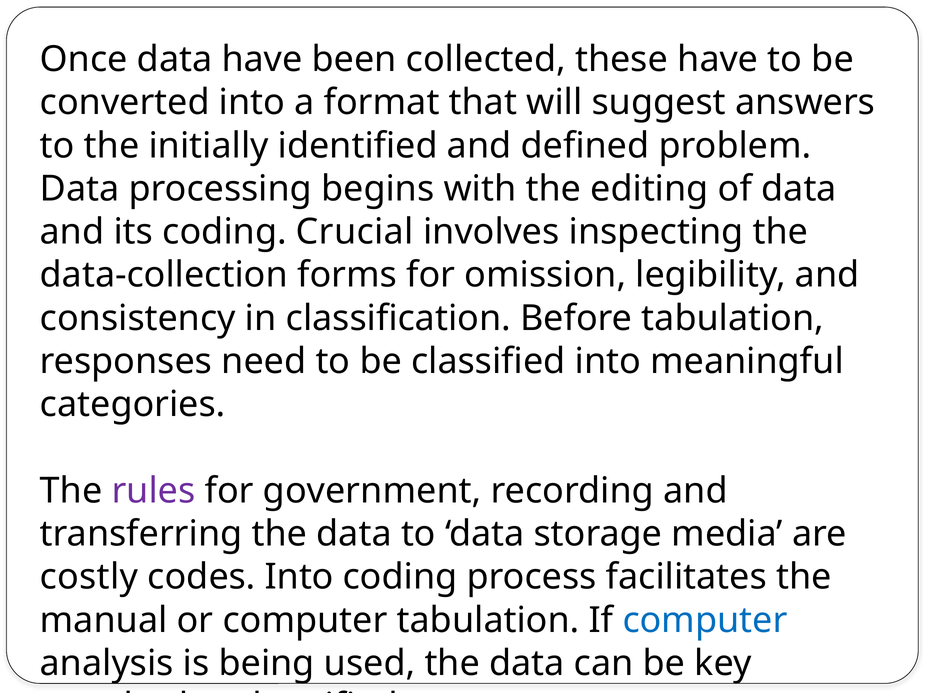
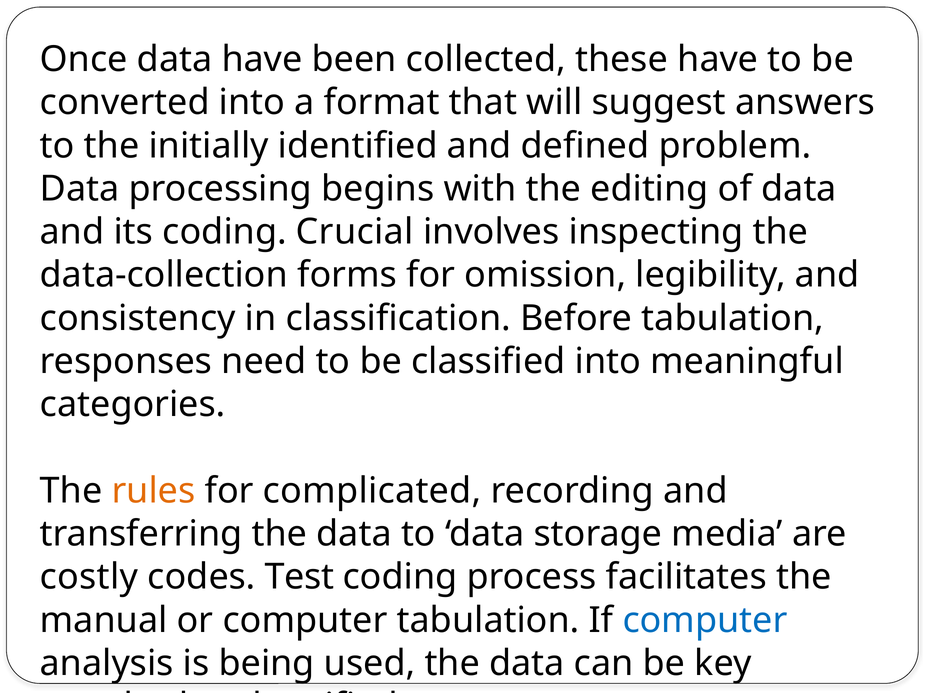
rules colour: purple -> orange (154, 491)
government: government -> complicated (372, 491)
codes Into: Into -> Test (299, 578)
